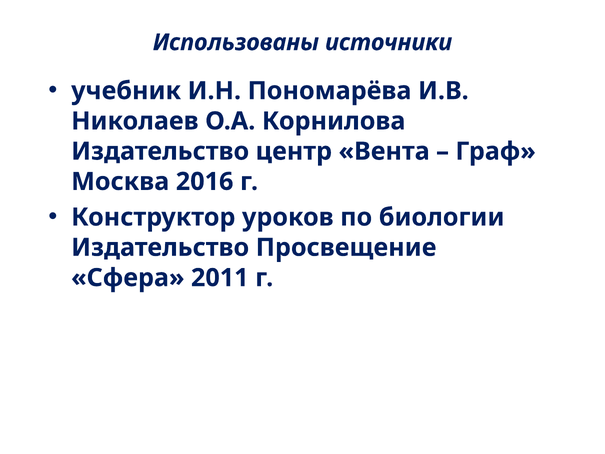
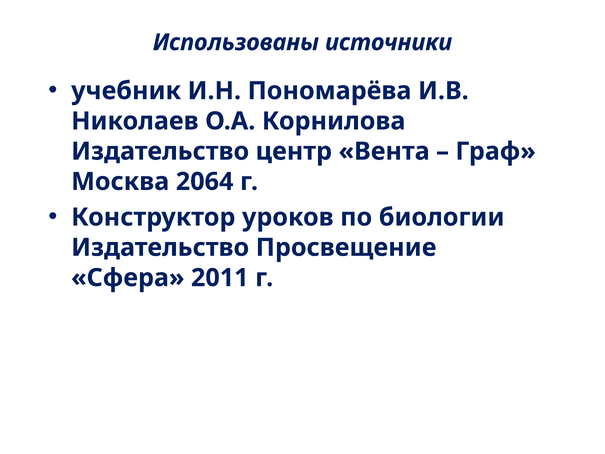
2016: 2016 -> 2064 (205, 182)
